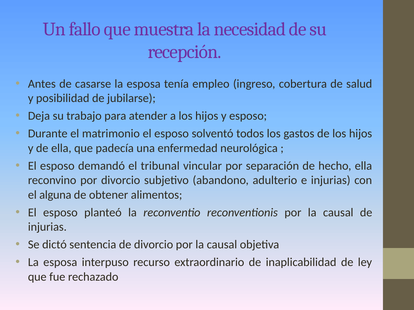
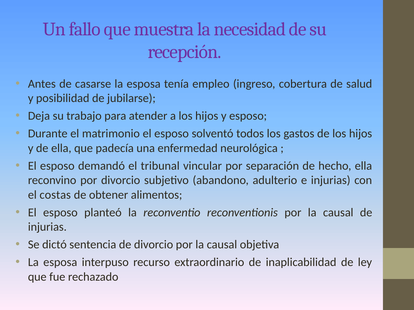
alguna: alguna -> costas (55, 195)
